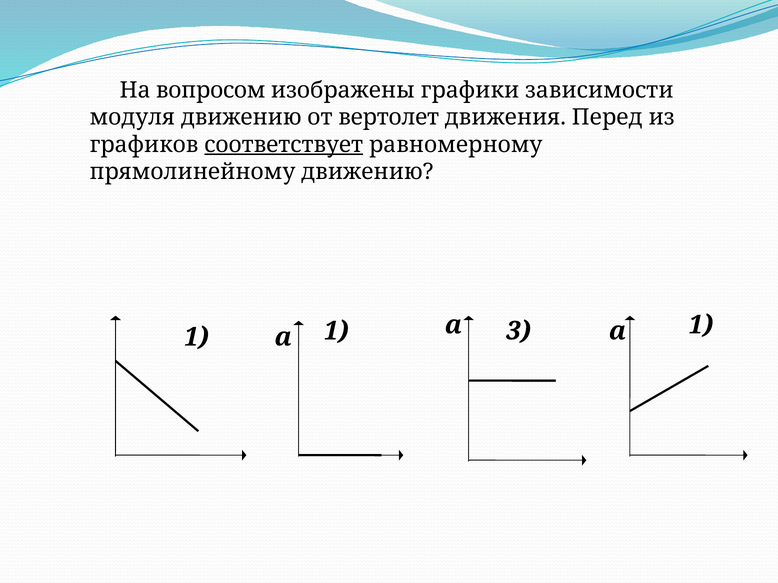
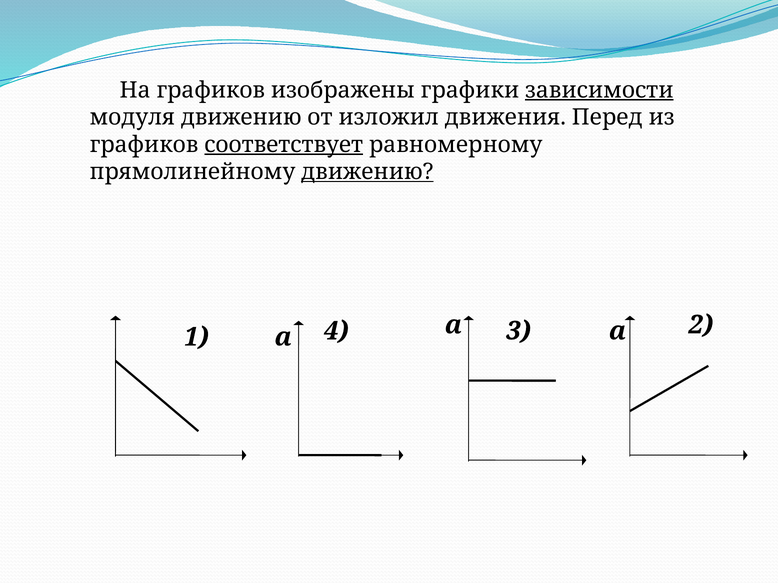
На вопросом: вопросом -> графиков (211, 90)
зависимости underline: none -> present (599, 90)
вертолет: вертолет -> изложил (389, 117)
движению underline: none -> present (367, 172)
1 1: 1 -> 4 (336, 331)
3 1: 1 -> 2 (701, 325)
